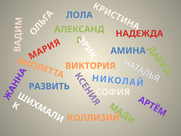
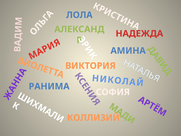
РАЗВИТЬ: РАЗВИТЬ -> РАНИМА (49, 86)
